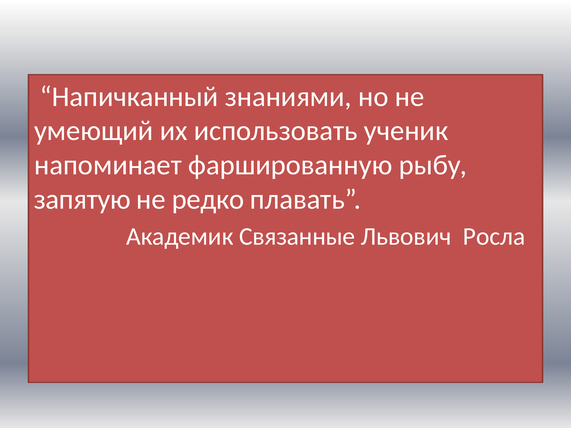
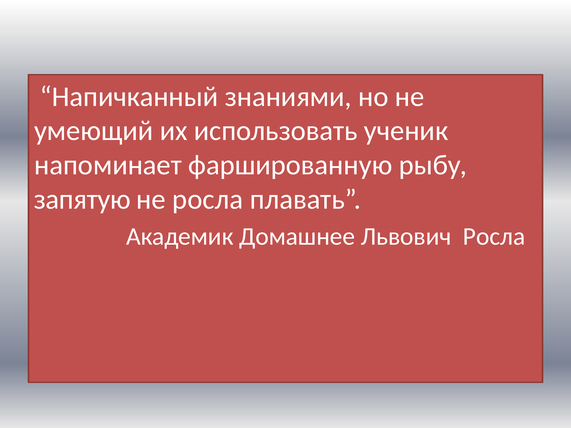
не редко: редко -> росла (208, 199)
Связанные: Связанные -> Домашнее (297, 237)
